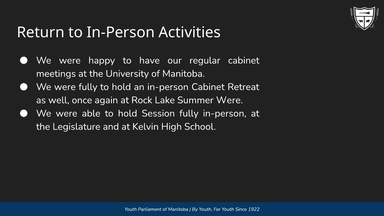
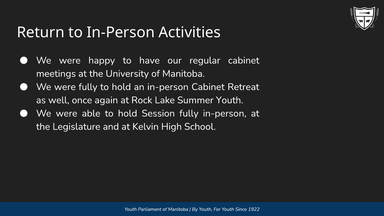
Summer Were: Were -> Youth (230, 100)
